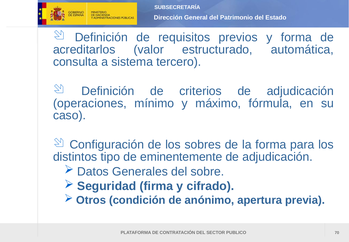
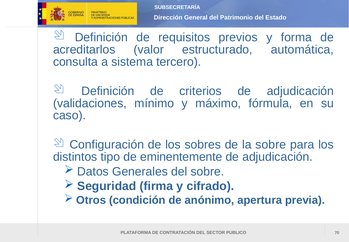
operaciones: operaciones -> validaciones (90, 103)
la forma: forma -> sobre (271, 145)
